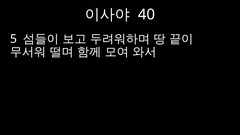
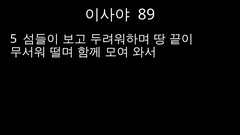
40: 40 -> 89 (147, 14)
